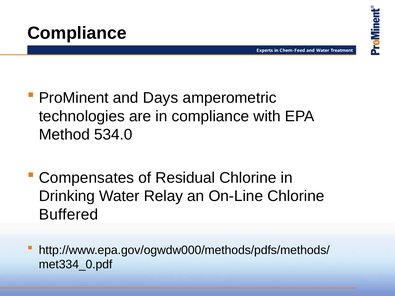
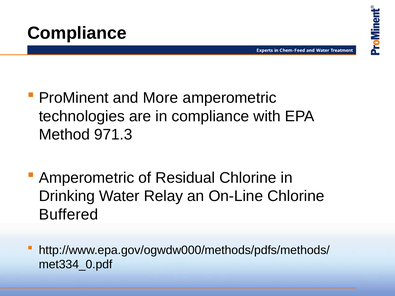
Days: Days -> More (161, 98)
534.0: 534.0 -> 971.3 (113, 135)
Compensates: Compensates -> Amperometric (86, 178)
